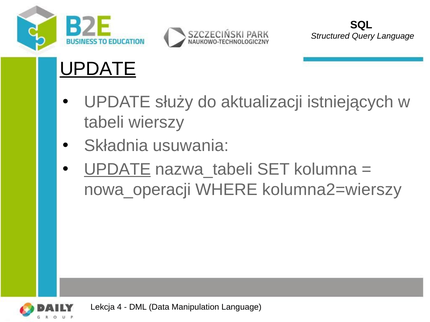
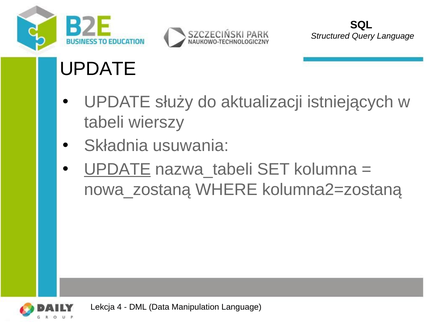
UPDATE underline: present -> none (98, 69)
nowa_operacji: nowa_operacji -> nowa_zostaną (137, 190)
kolumna2=wierszy: kolumna2=wierszy -> kolumna2=zostaną (332, 190)
